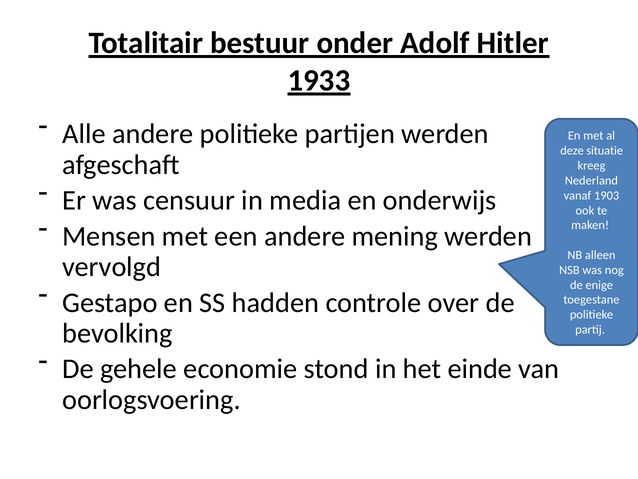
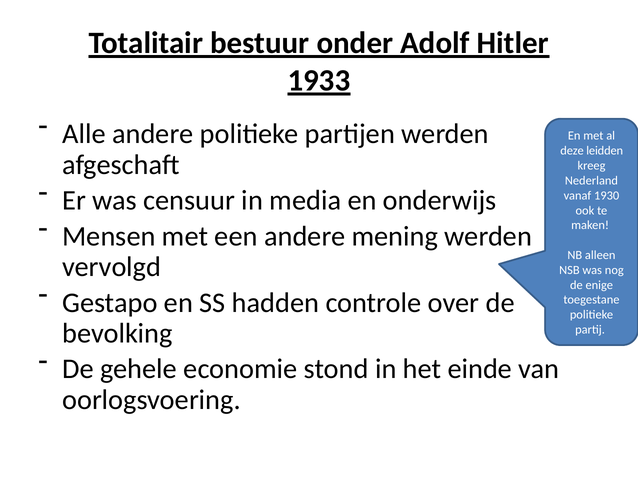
situatie: situatie -> leidden (605, 151)
1903: 1903 -> 1930 (607, 195)
